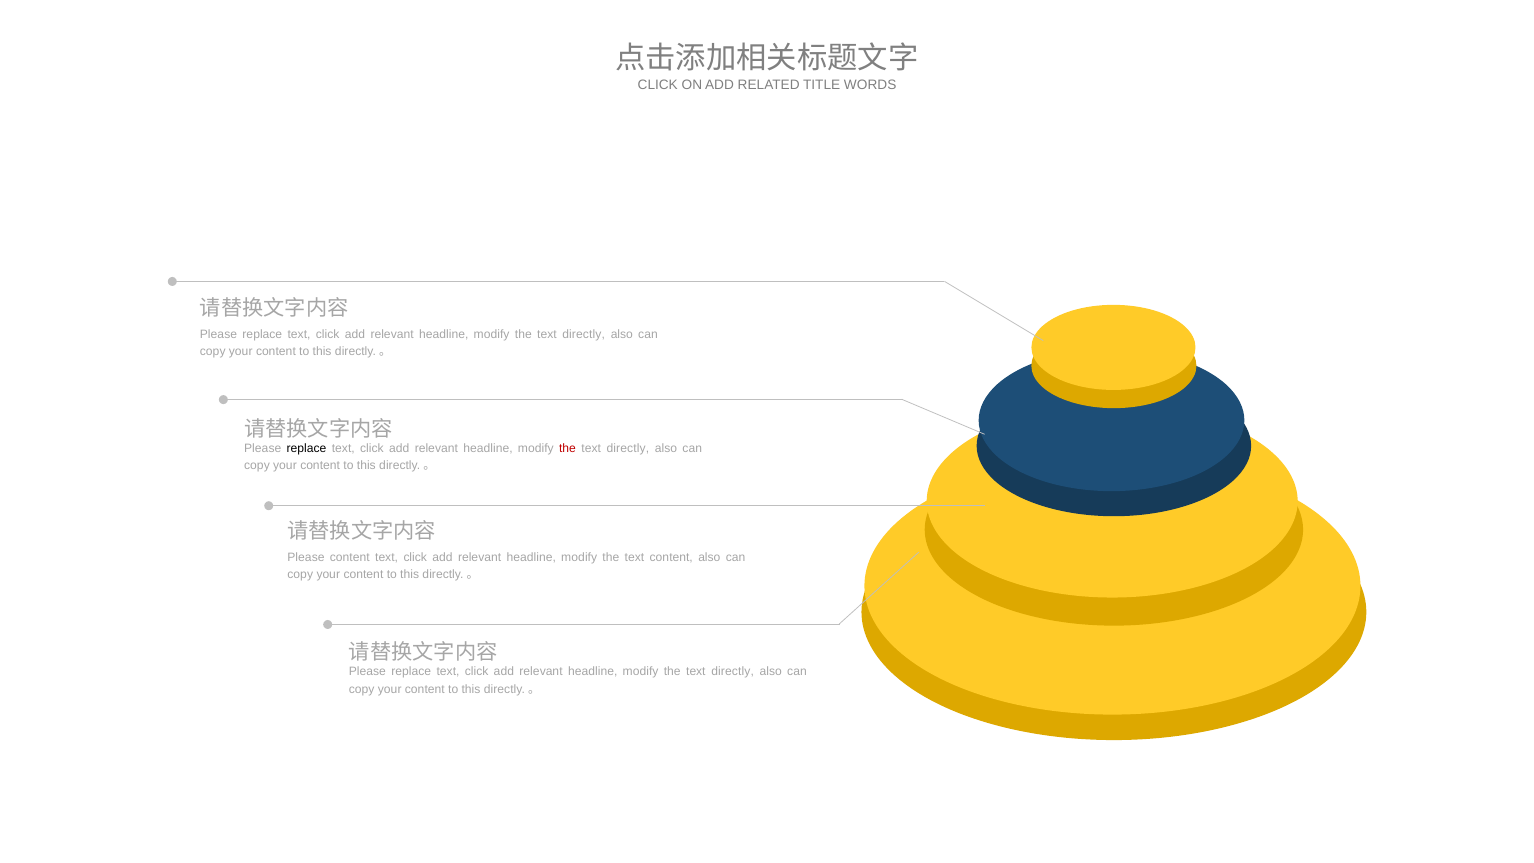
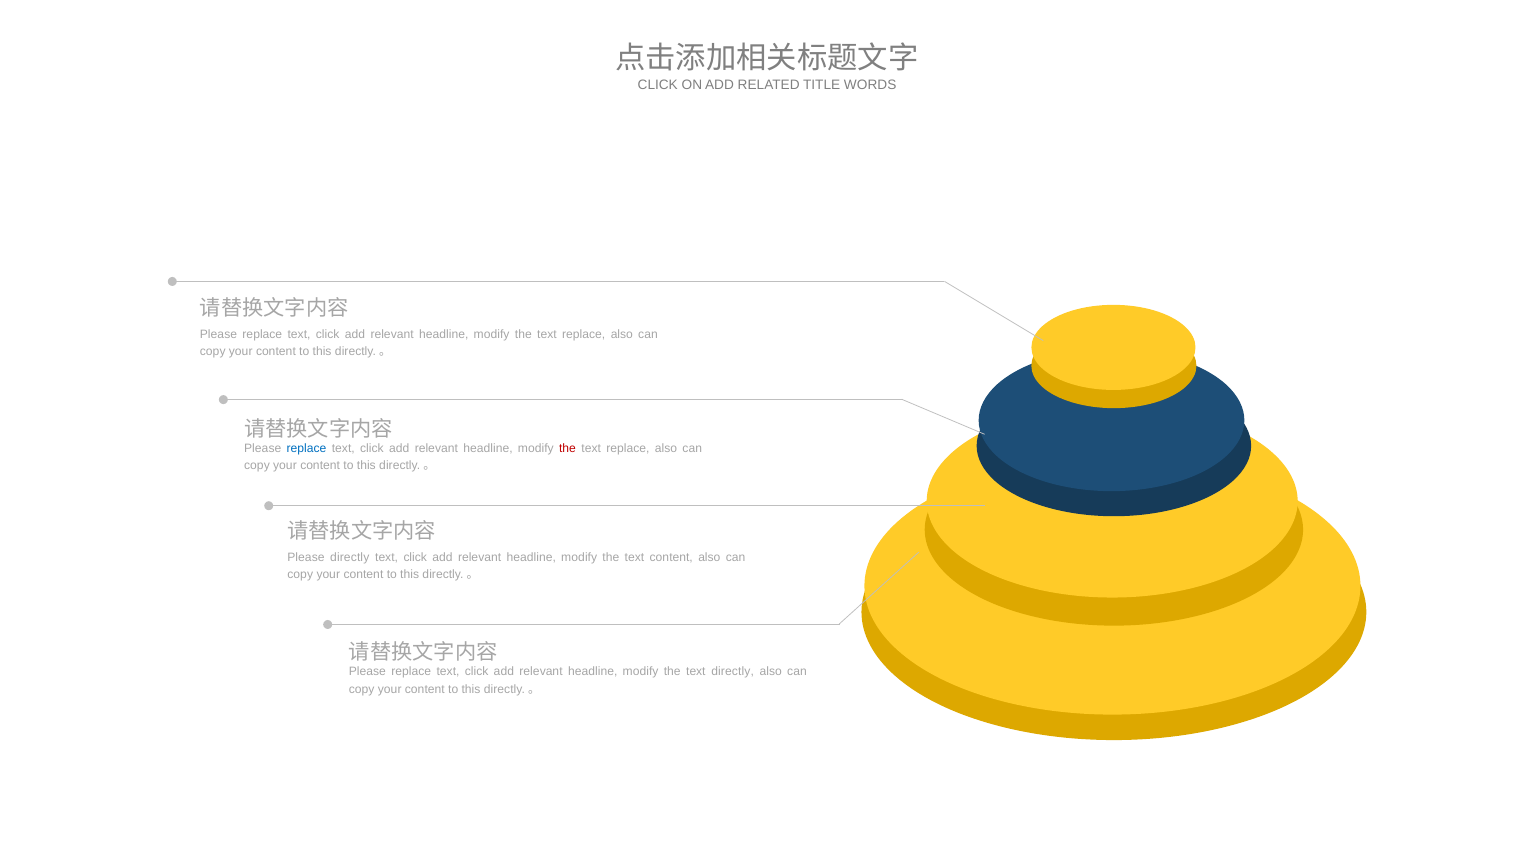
directly: directly -> replace (584, 334)
replace colour: black -> blue (307, 448)
directly: directly -> replace (628, 448)
Please content: content -> directly (350, 557)
